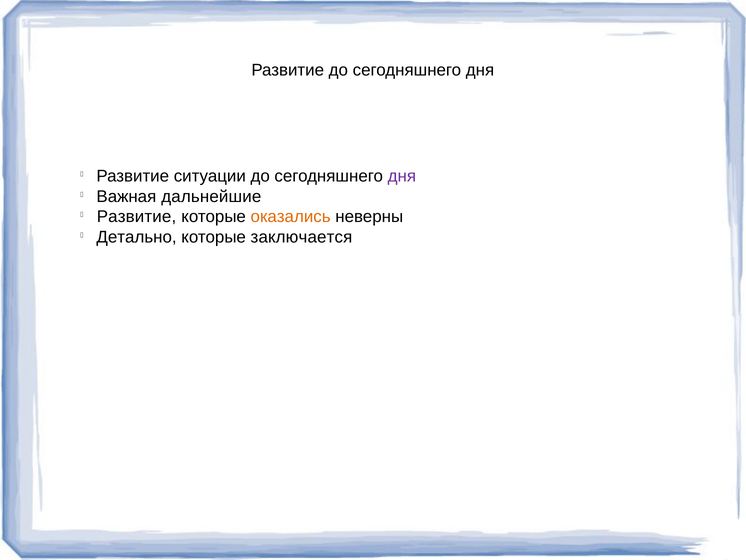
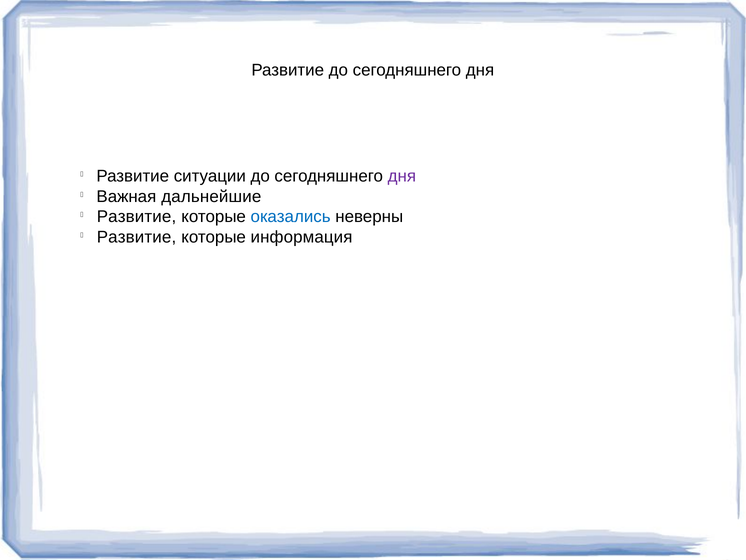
оказались colour: orange -> blue (291, 217)
Детально: Детально -> Развитие (136, 237)
заключается: заключается -> информация (302, 237)
